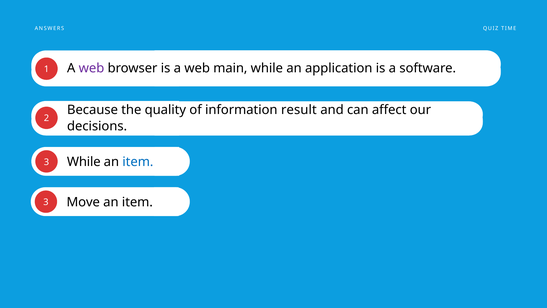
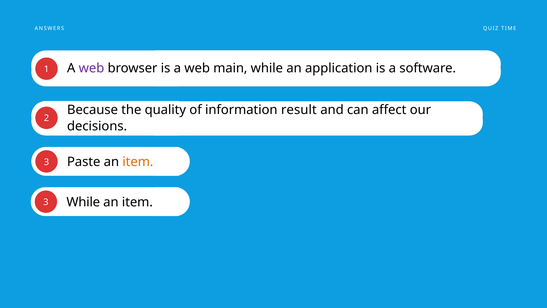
While: While -> Paste (84, 162)
item colour: blue -> orange (138, 162)
Move: Move -> While (83, 202)
